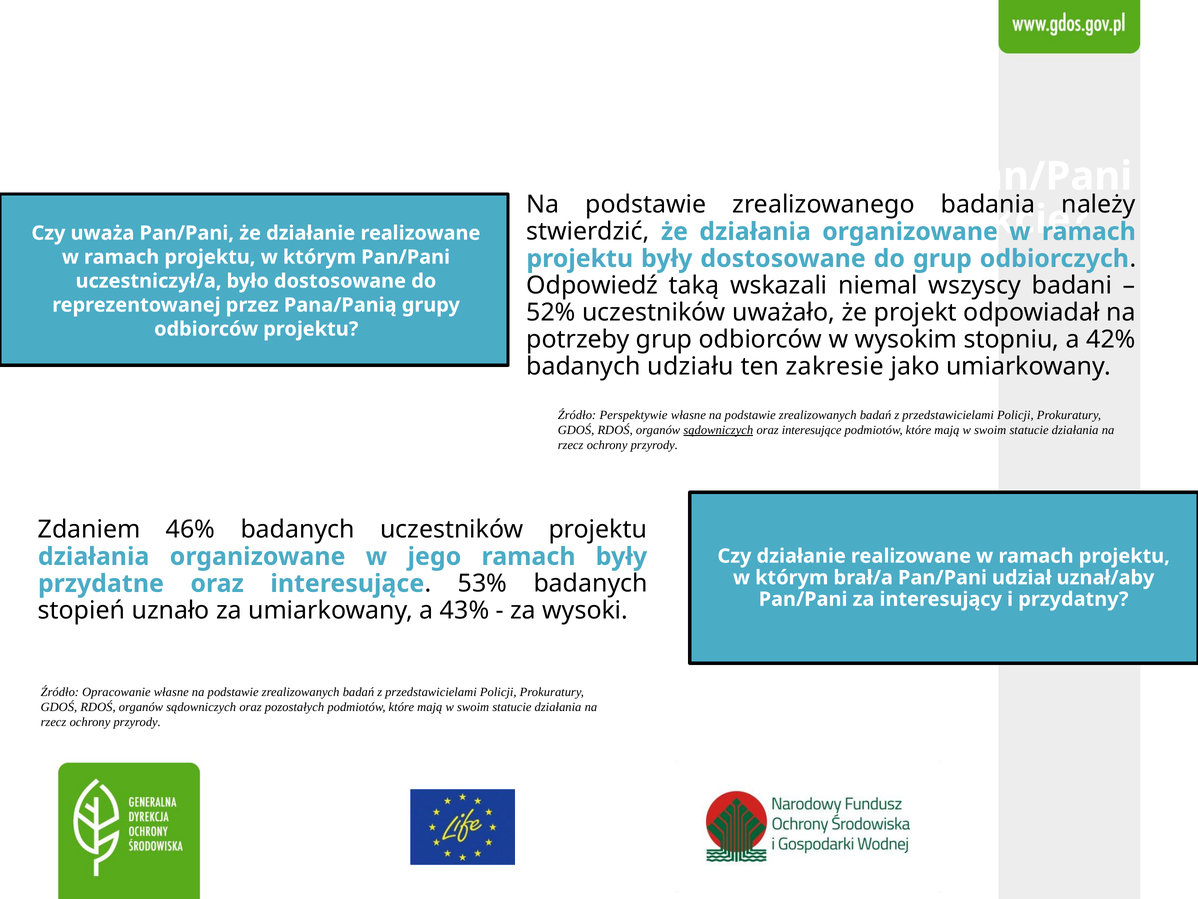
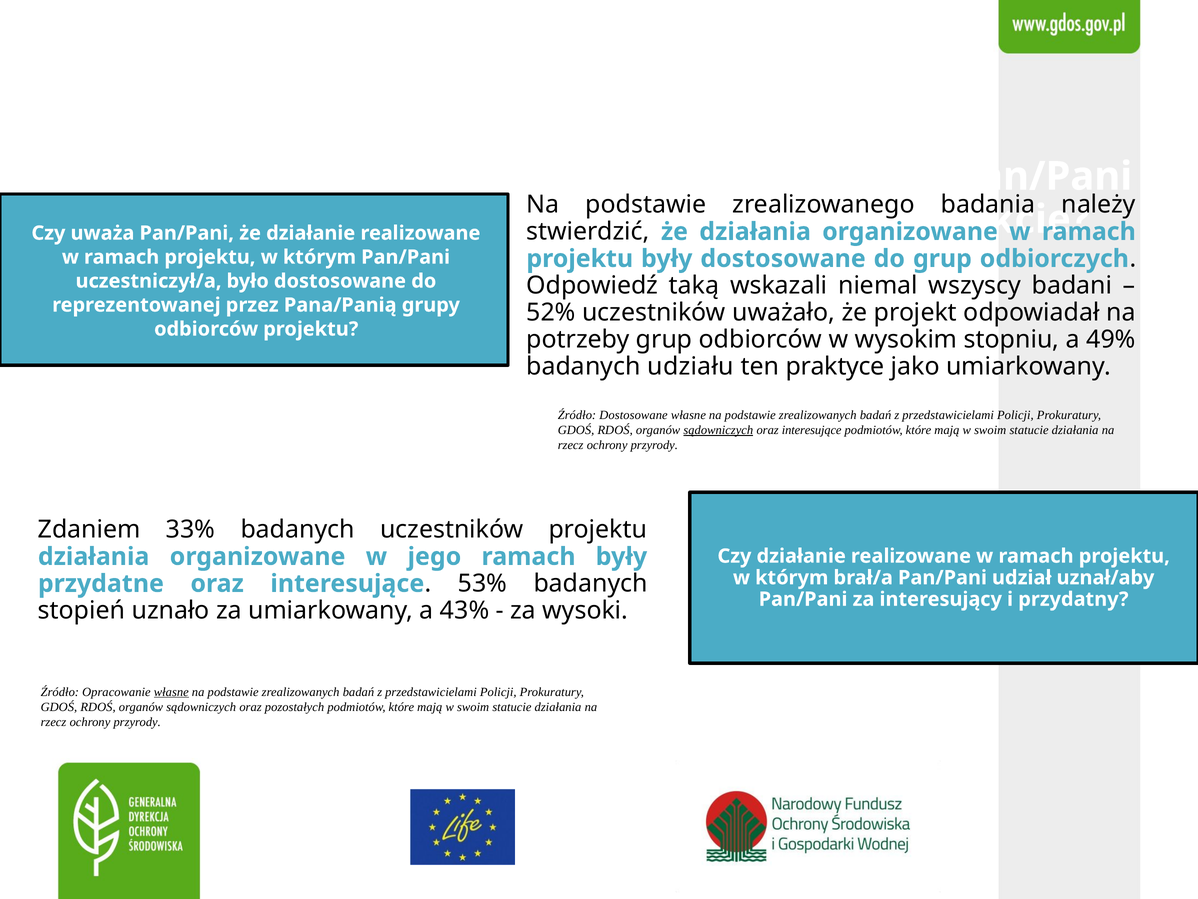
42%: 42% -> 49% (1111, 340)
zakresie: zakresie -> praktyce (835, 366)
Źródło Perspektywie: Perspektywie -> Dostosowane (633, 415)
46%: 46% -> 33% (191, 529)
własne underline: none -> present (171, 692)
